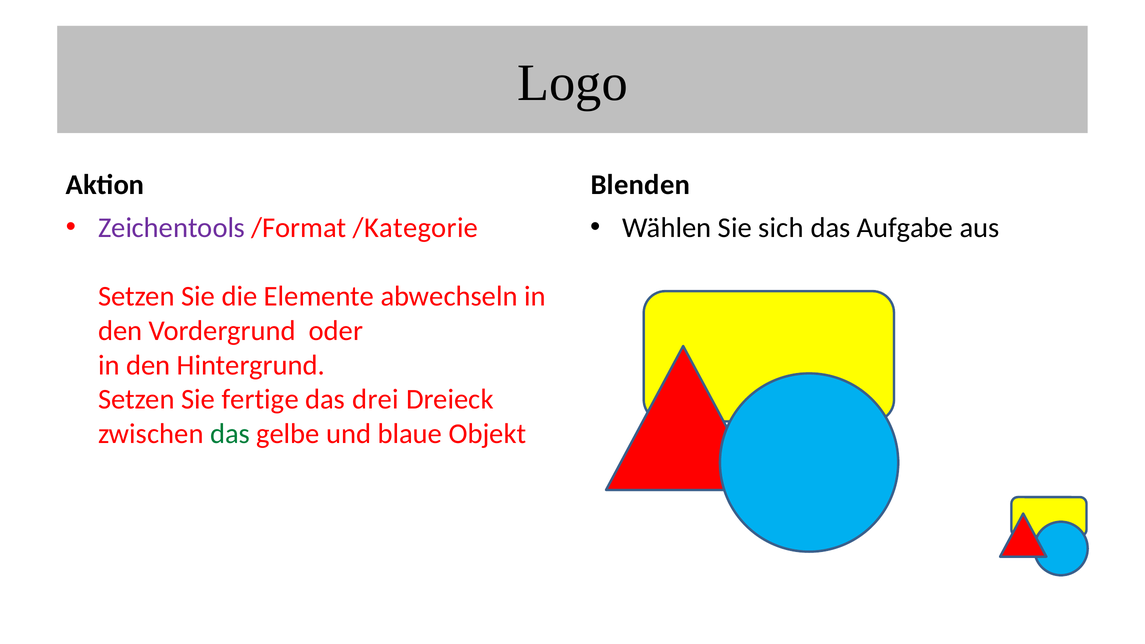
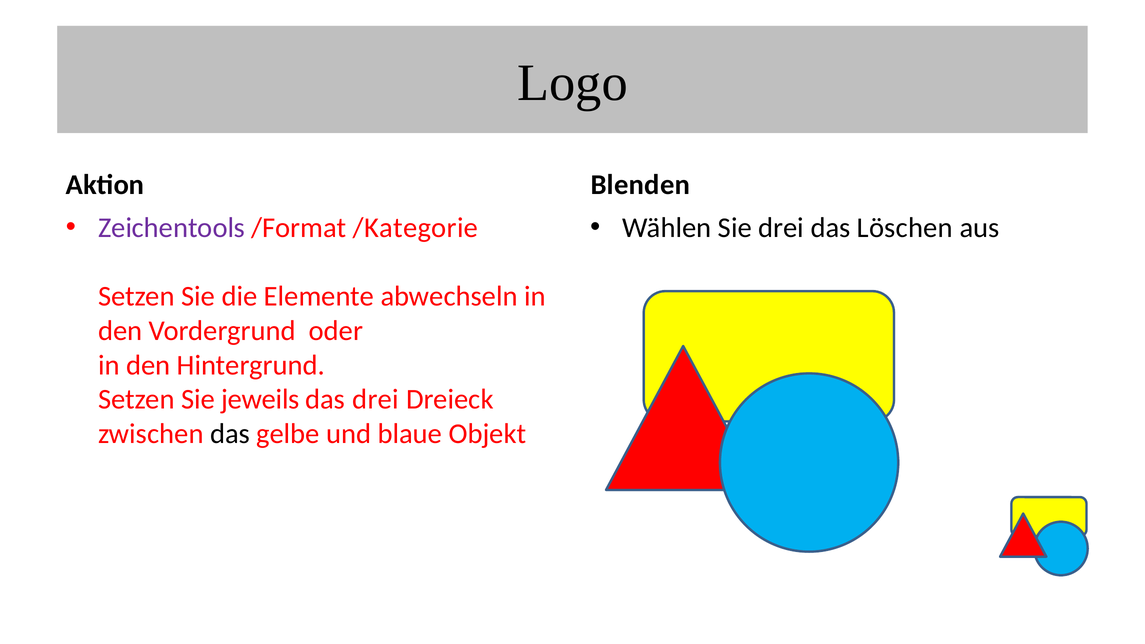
Sie sich: sich -> drei (781, 228)
Aufgabe: Aufgabe -> Löschen (905, 228)
fertige: fertige -> jeweils (260, 399)
das colour: green -> black (230, 434)
